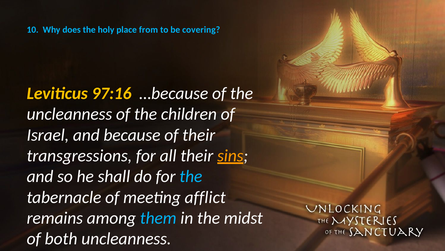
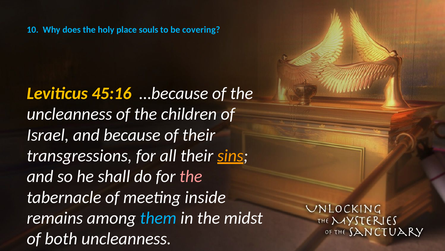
from: from -> souls (149, 30)
97:16: 97:16 -> 45:16 (112, 93)
the colour: light blue -> pink (191, 176)
afflict: afflict -> inside (205, 197)
